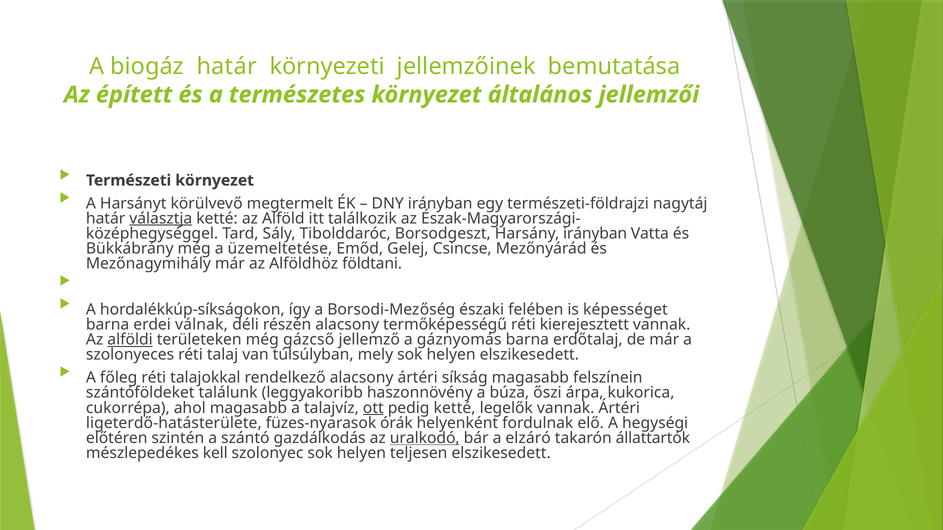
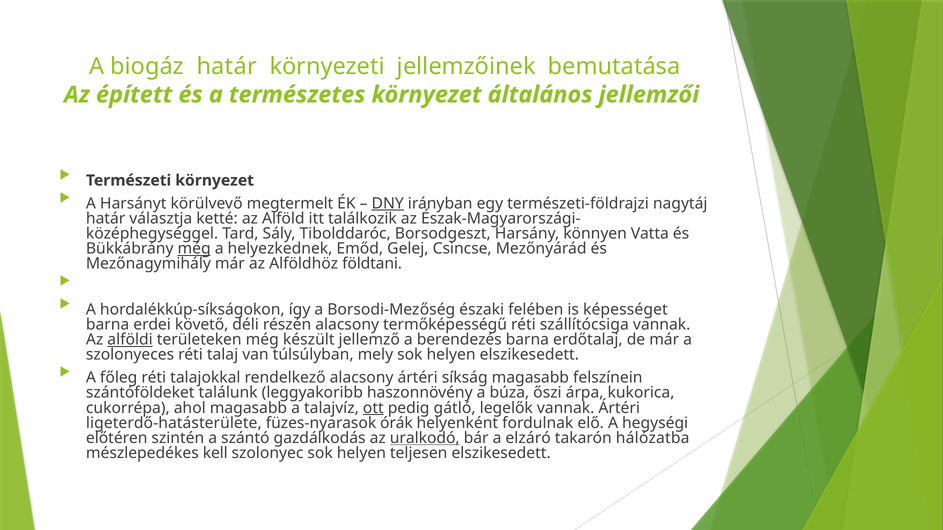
DNY underline: none -> present (388, 204)
választja underline: present -> none (161, 219)
Harsány irányban: irányban -> könnyen (595, 234)
még underline: none -> present (194, 249)
üzemeltetése: üzemeltetése -> helyezkednek (280, 249)
válnak: válnak -> követő (202, 325)
kierejesztett: kierejesztett -> szállítócsiga (584, 325)
gázcső: gázcső -> készült (309, 340)
gáznyomás: gáznyomás -> berendezés (459, 340)
pedig ketté: ketté -> gátló (455, 408)
állattartók: állattartók -> hálózatba (653, 438)
